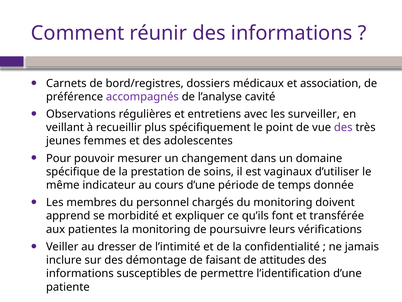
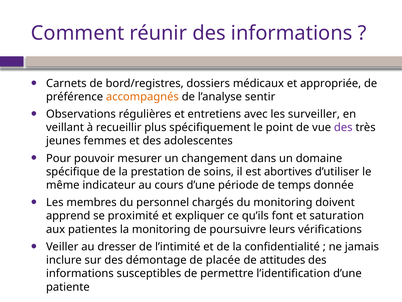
association: association -> appropriée (331, 83)
accompagnés colour: purple -> orange (142, 97)
cavité: cavité -> sentir (260, 97)
vaginaux: vaginaux -> abortives (288, 171)
morbidité: morbidité -> proximité (133, 216)
transférée: transférée -> saturation (337, 216)
faisant: faisant -> placée (223, 260)
